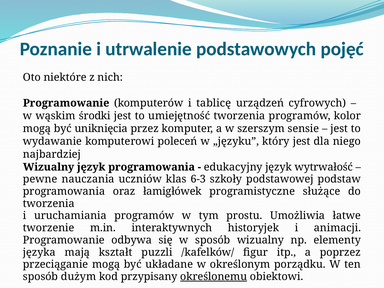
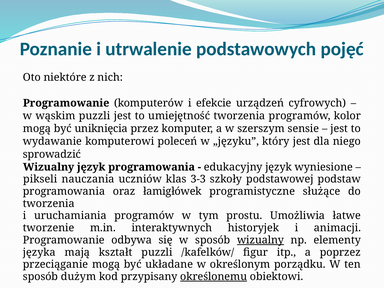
tablicę: tablicę -> efekcie (214, 103)
wąskim środki: środki -> puzzli (95, 116)
najbardziej: najbardziej -> sprowadzić (52, 154)
wytrwałość: wytrwałość -> wyniesione (324, 167)
pewne: pewne -> pikseli (40, 179)
6-3: 6-3 -> 3-3 (198, 179)
wizualny underline: none -> present (261, 240)
